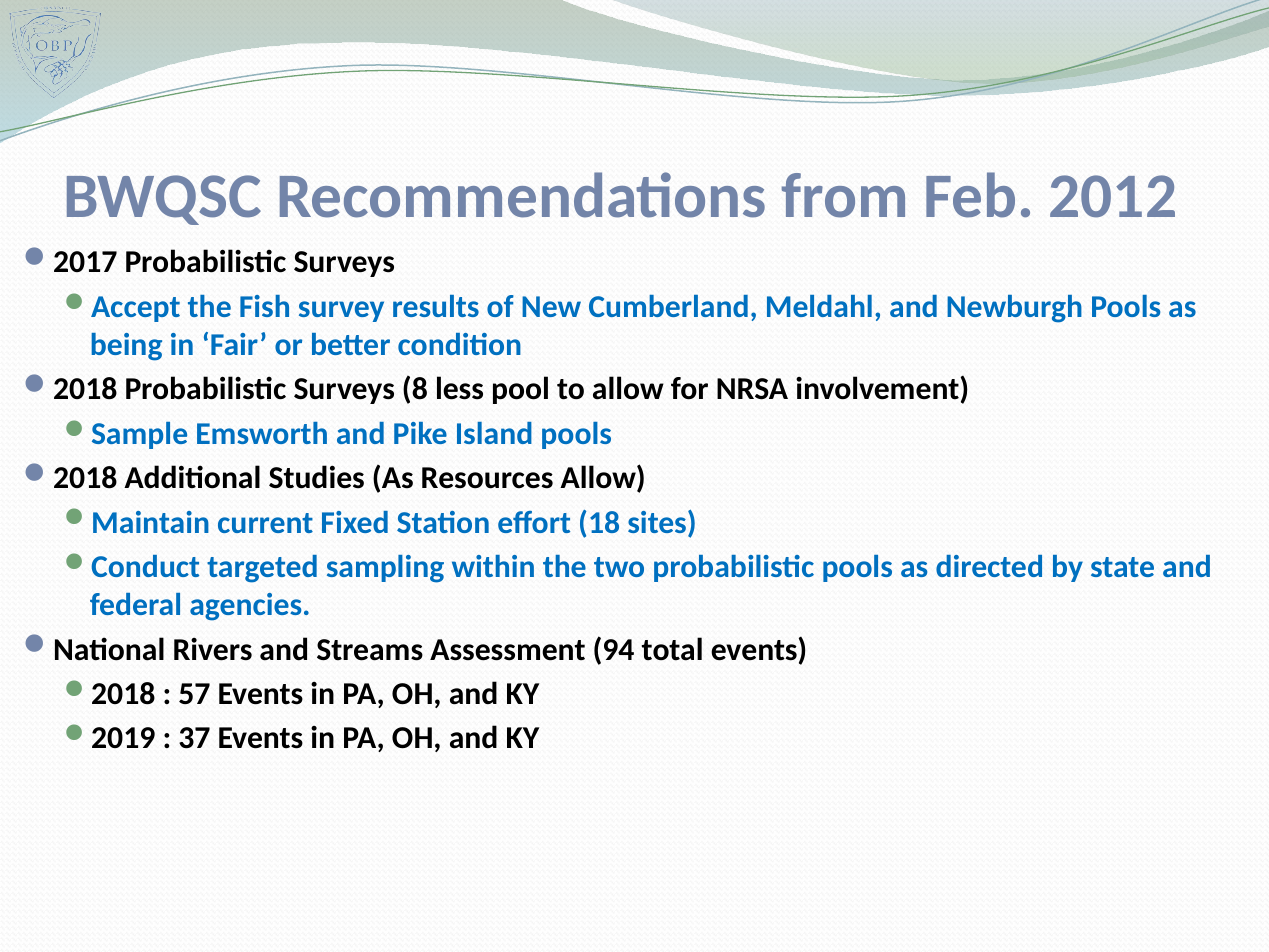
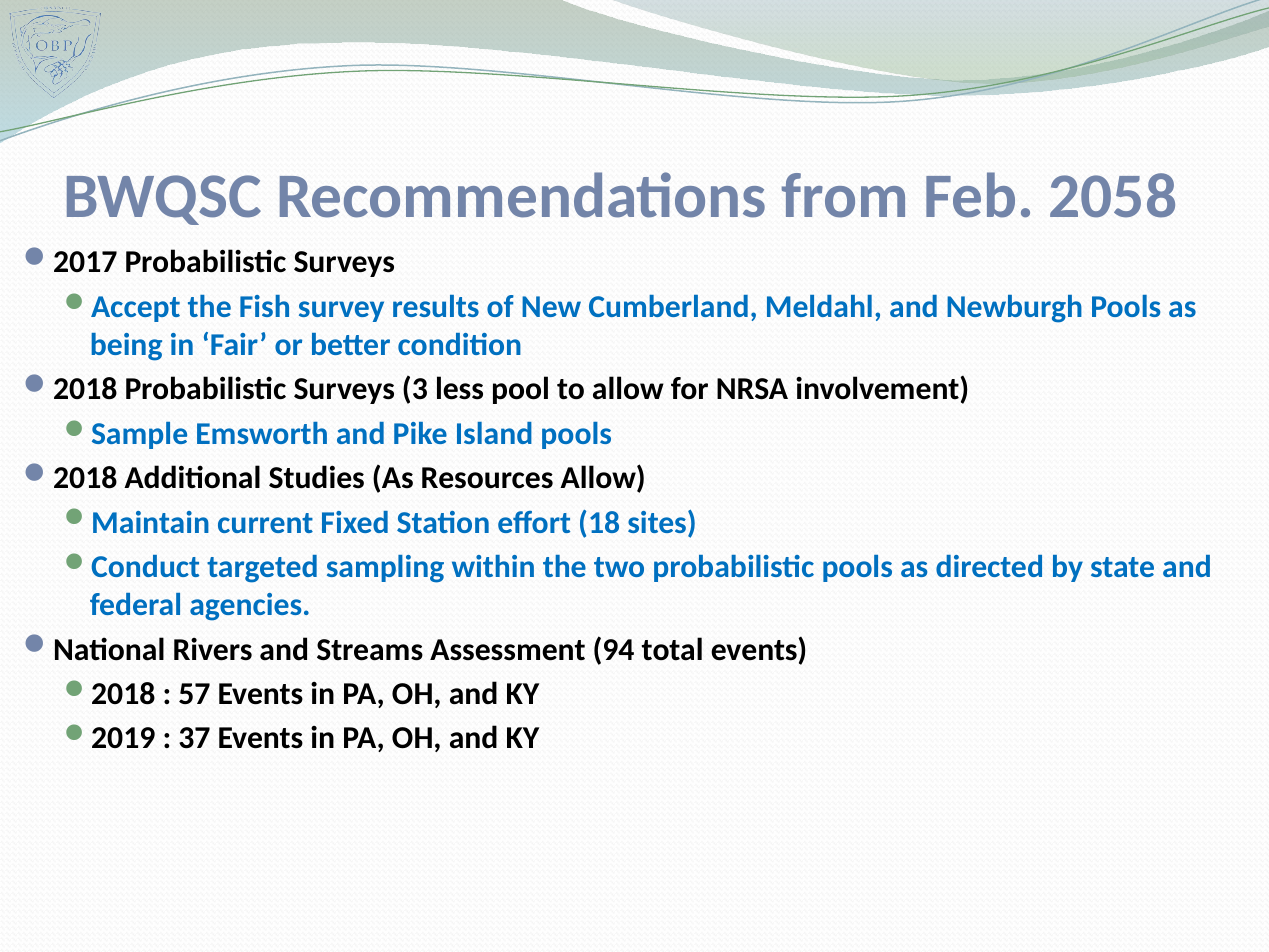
2012: 2012 -> 2058 (1113, 196)
8: 8 -> 3 (415, 389)
